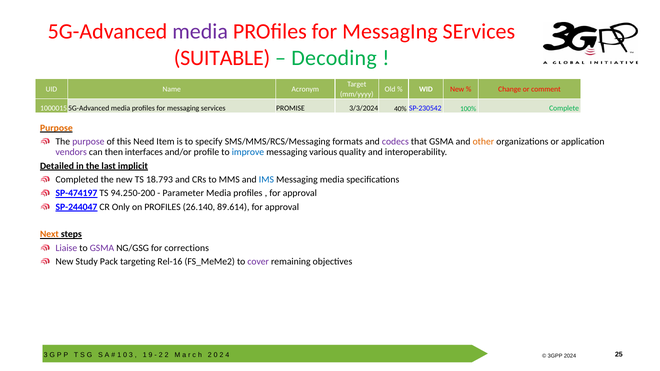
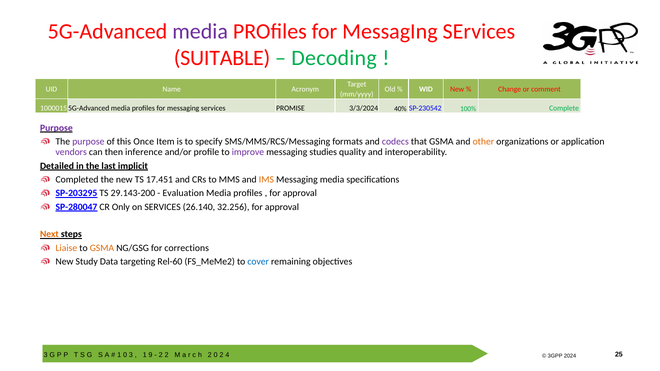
Purpose colour: orange -> purple (56, 128)
Need: Need -> Once (144, 142)
interfaces: interfaces -> inference (144, 152)
improve colour: blue -> purple (248, 152)
various: various -> studies (323, 152)
18.793: 18.793 -> 17.451 (160, 180)
IMS colour: blue -> orange (266, 180)
SP-474197: SP-474197 -> SP-203295 (76, 193)
94.250-200: 94.250-200 -> 29.143-200 (133, 193)
Parameter: Parameter -> Evaluation (183, 193)
SP-244047: SP-244047 -> SP-280047 (76, 207)
on PROFILES: PROFILES -> SERVICES (163, 207)
89.614: 89.614 -> 32.256 (233, 207)
Liaise colour: purple -> orange (66, 248)
GSMA colour: purple -> orange (102, 248)
Pack: Pack -> Data (109, 262)
Rel-16: Rel-16 -> Rel-60 (170, 262)
cover colour: purple -> blue (258, 262)
